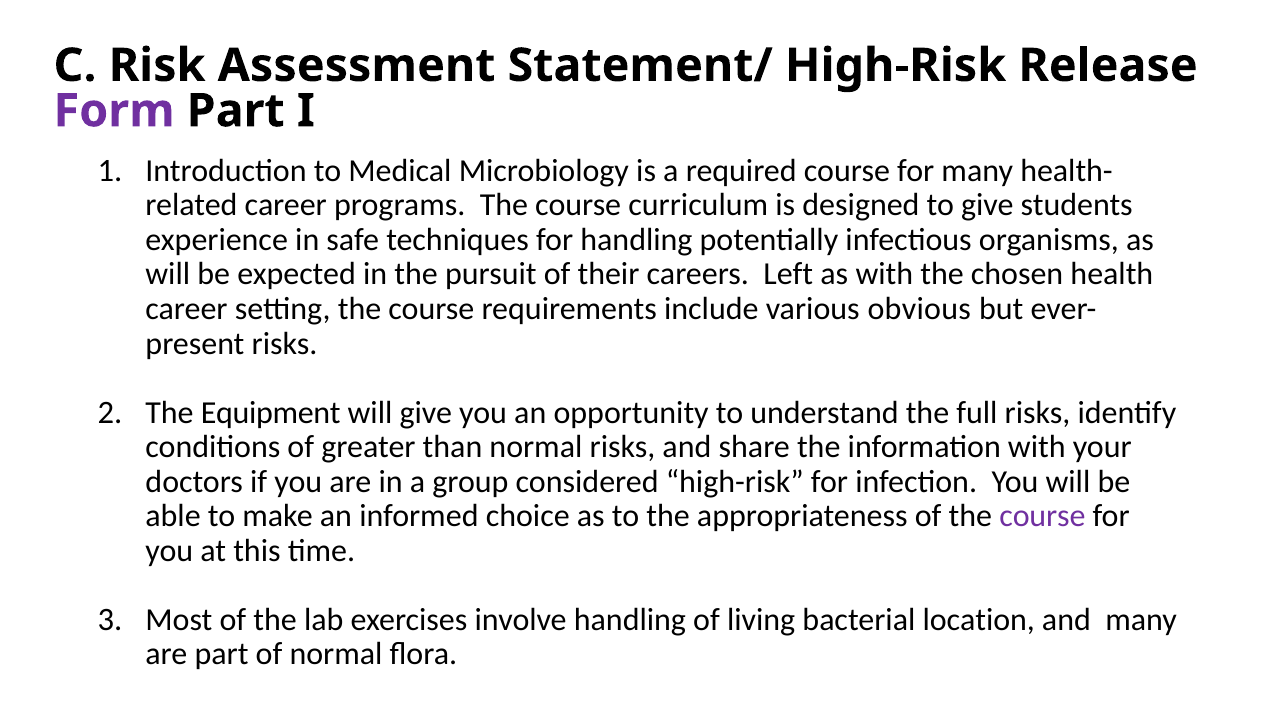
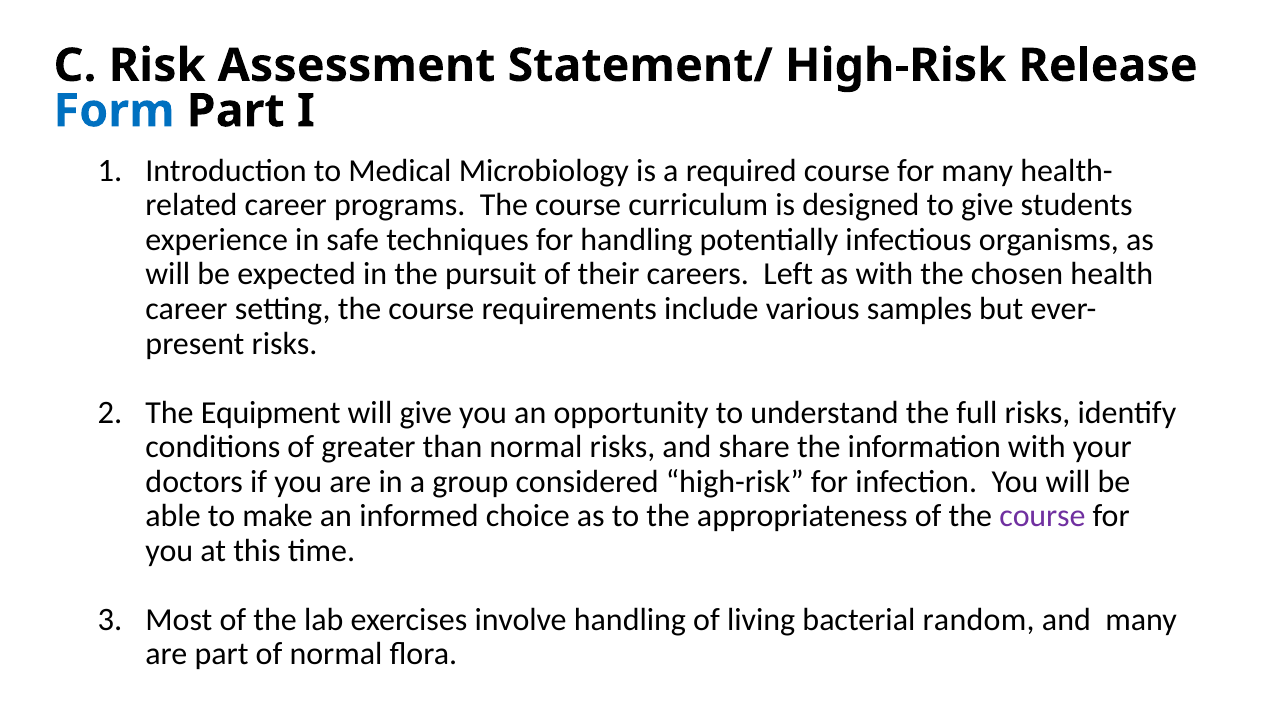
Form colour: purple -> blue (114, 111)
obvious: obvious -> samples (919, 309)
location: location -> random (979, 619)
